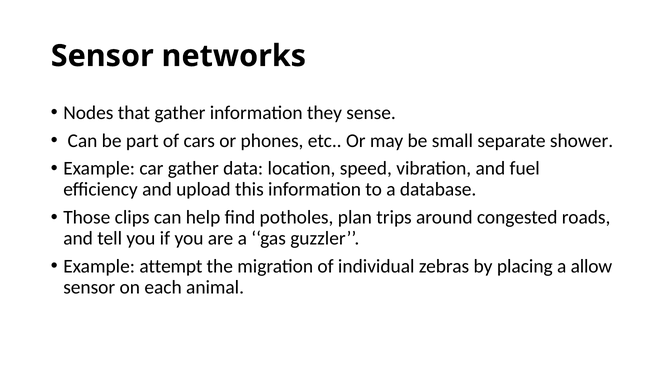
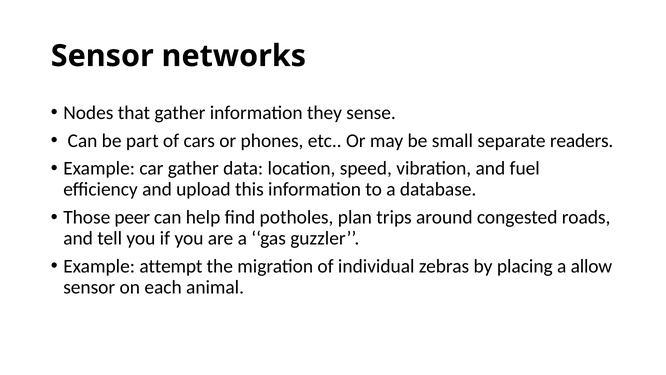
shower: shower -> readers (582, 140)
clips: clips -> peer (132, 217)
